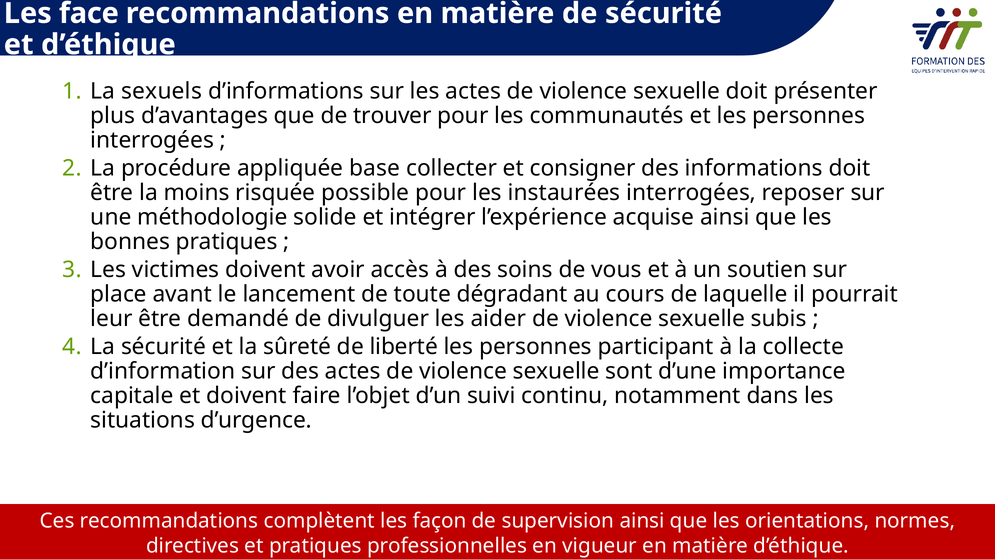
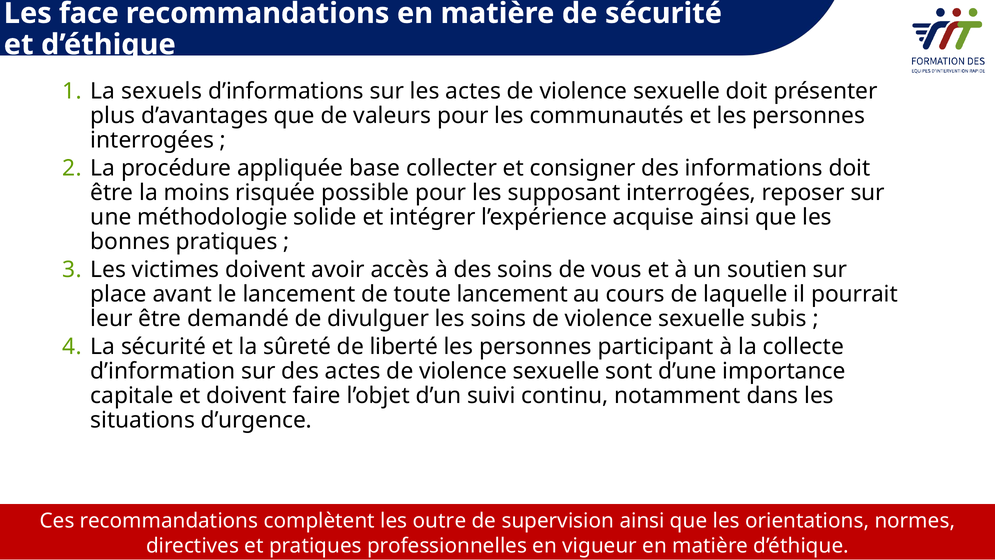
trouver: trouver -> valeurs (392, 116)
instaurées: instaurées -> supposant (564, 193)
toute dégradant: dégradant -> lancement (512, 294)
les aider: aider -> soins (498, 319)
façon: façon -> outre (440, 520)
